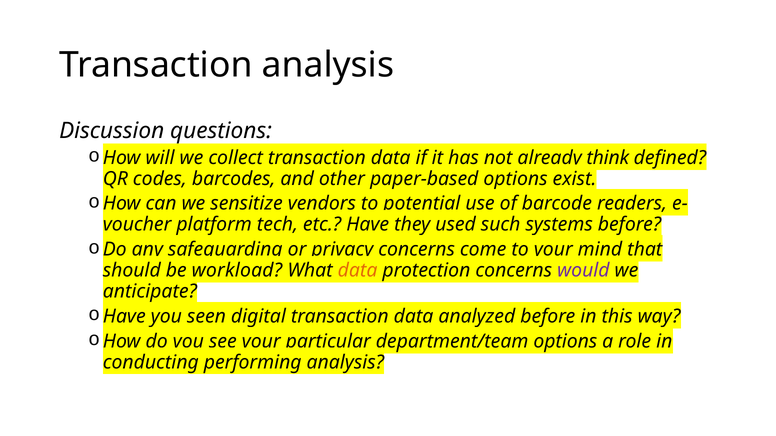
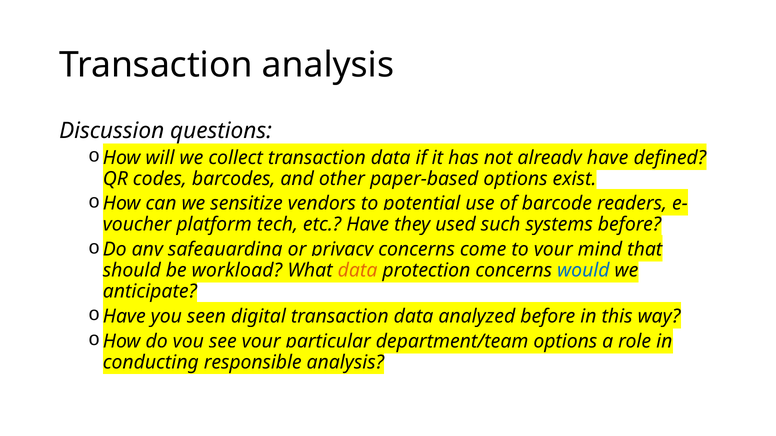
think: think -> have (608, 158)
would colour: purple -> blue (583, 271)
performing: performing -> responsible (253, 363)
